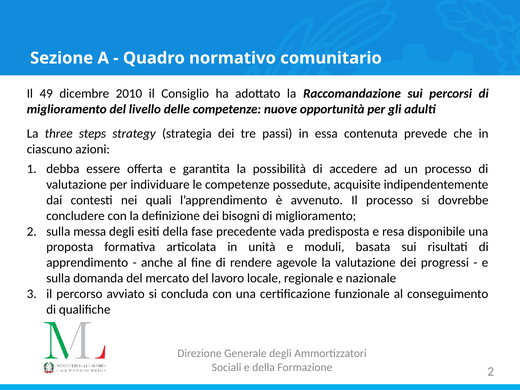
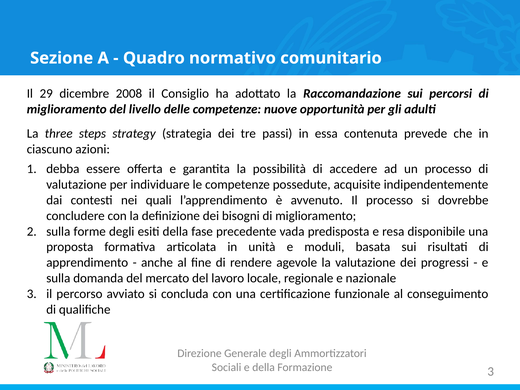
49: 49 -> 29 (46, 94)
2010: 2010 -> 2008 (129, 94)
messa: messa -> forme (90, 231)
Formazione 2: 2 -> 3 (491, 371)
